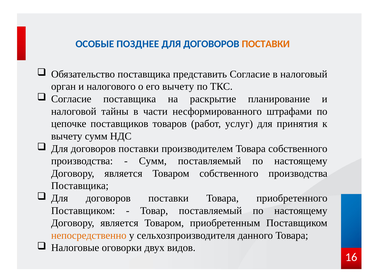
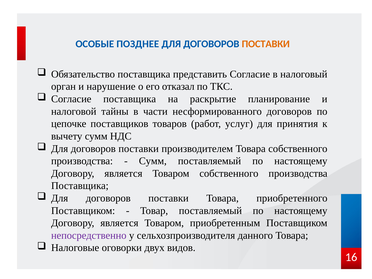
налогового: налогового -> нарушение (111, 87)
его вычету: вычету -> отказал (178, 87)
несформированного штрафами: штрафами -> договоров (289, 111)
непосредственно colour: orange -> purple (89, 235)
